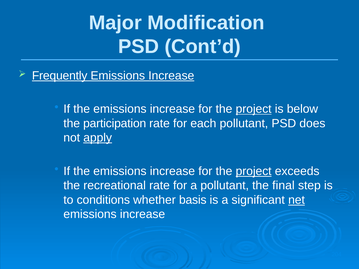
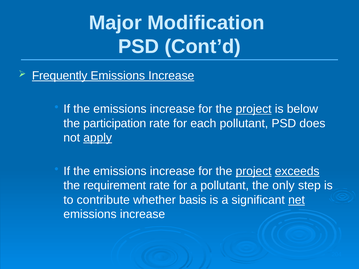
exceeds underline: none -> present (297, 171)
recreational: recreational -> requirement (115, 186)
final: final -> only (283, 186)
conditions: conditions -> contribute (103, 200)
